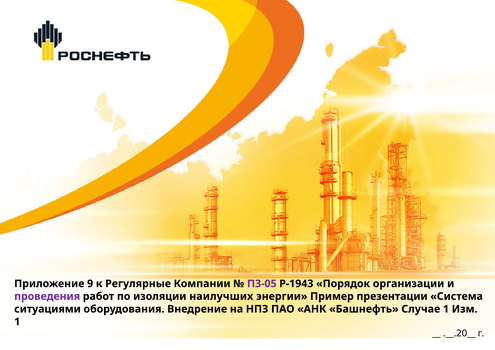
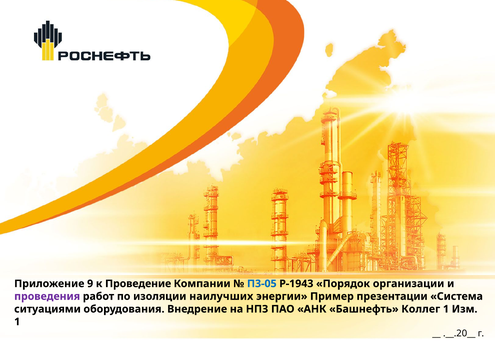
Регулярные: Регулярные -> Проведение (138, 284)
П3-05 colour: purple -> blue (262, 284)
Случае: Случае -> Коллег (421, 309)
